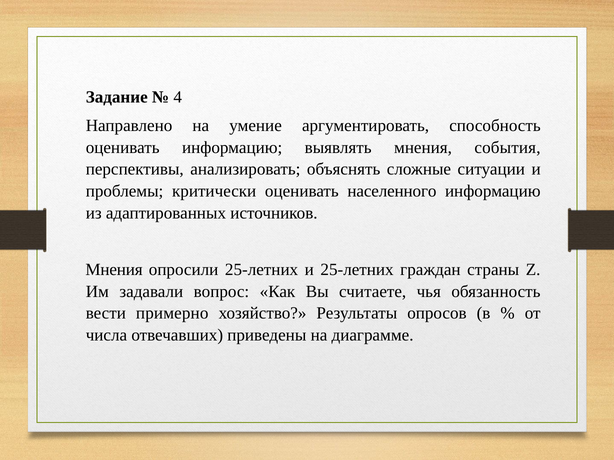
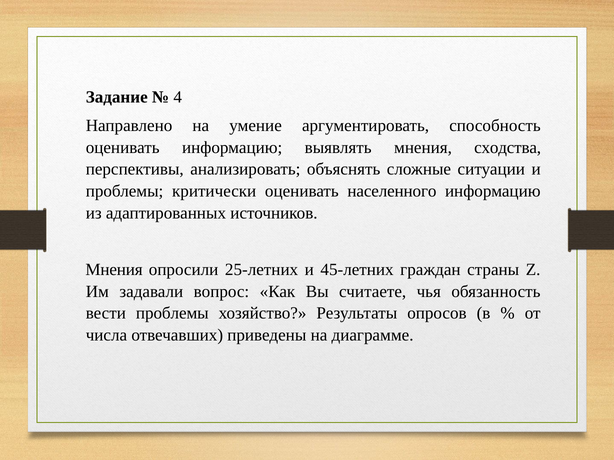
события: события -> сходства (508, 148)
и 25-летних: 25-летних -> 45-летних (357, 270)
вести примерно: примерно -> проблемы (172, 314)
